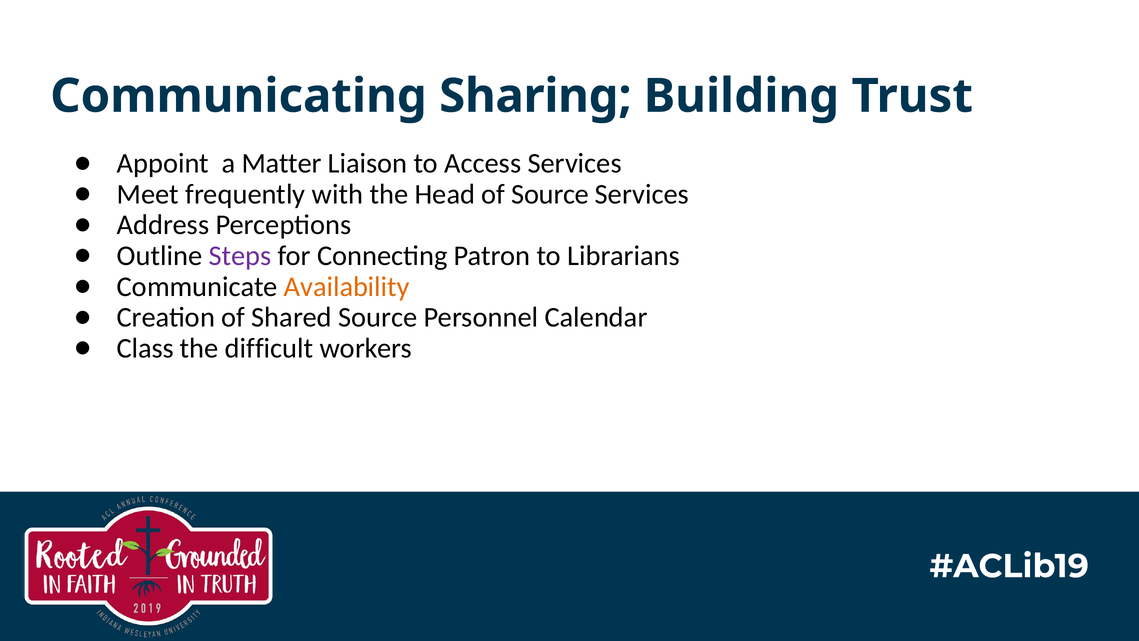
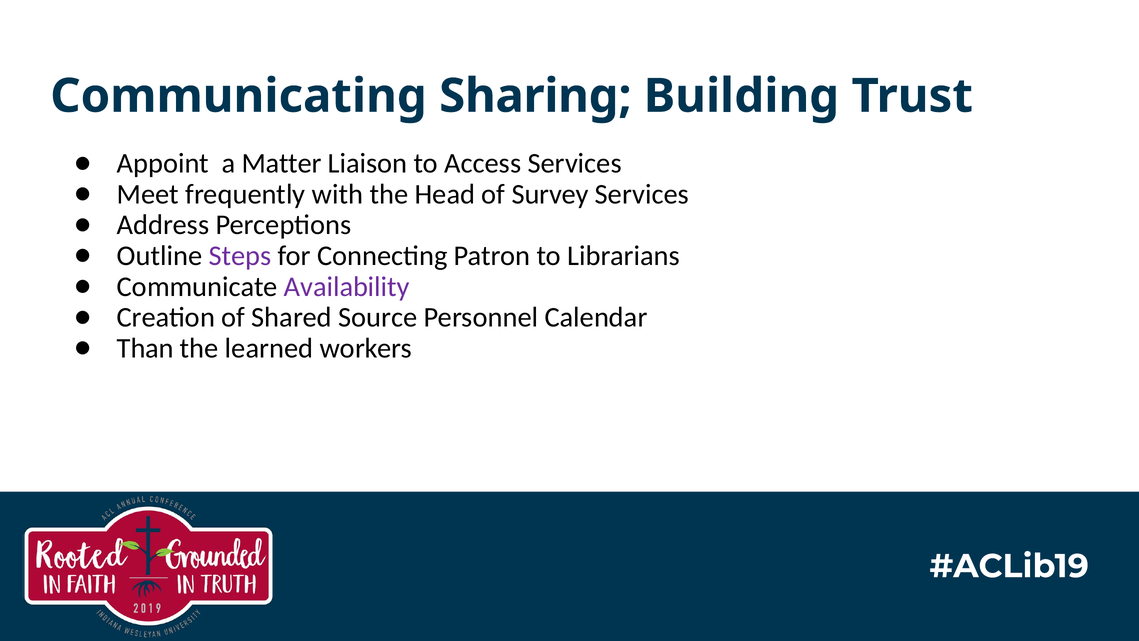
of Source: Source -> Survey (550, 194)
Availability colour: orange -> purple (347, 286)
Class: Class -> Than (145, 348)
difficult: difficult -> learned (269, 348)
